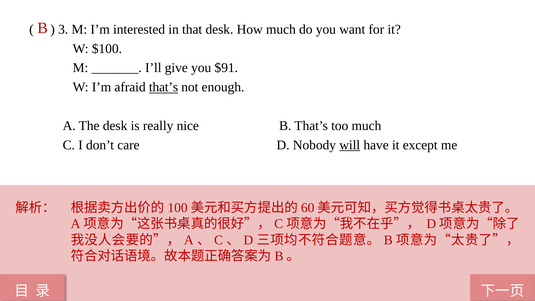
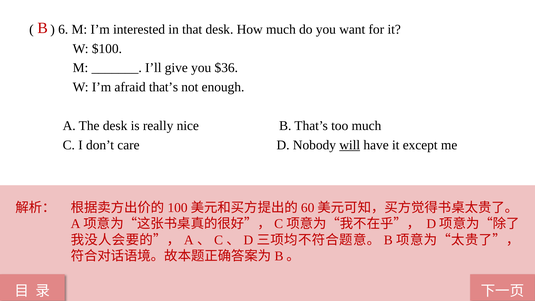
3: 3 -> 6 (63, 29)
$91: $91 -> $36 (226, 68)
that’s underline: present -> none (163, 87)
